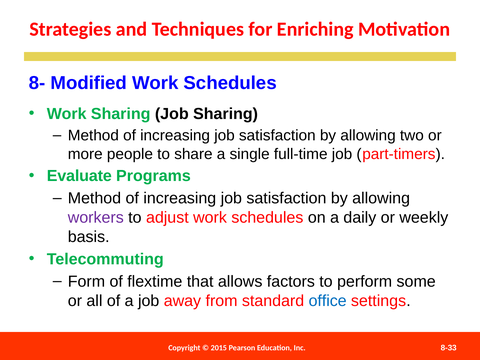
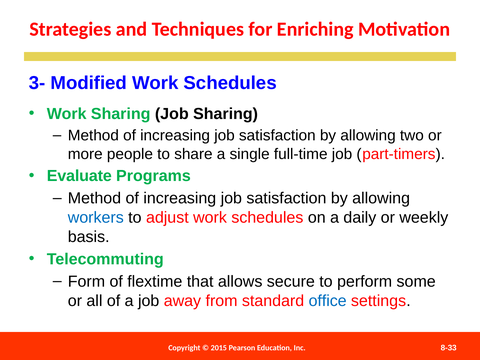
8-: 8- -> 3- (37, 83)
workers colour: purple -> blue (96, 218)
factors: factors -> secure (291, 282)
